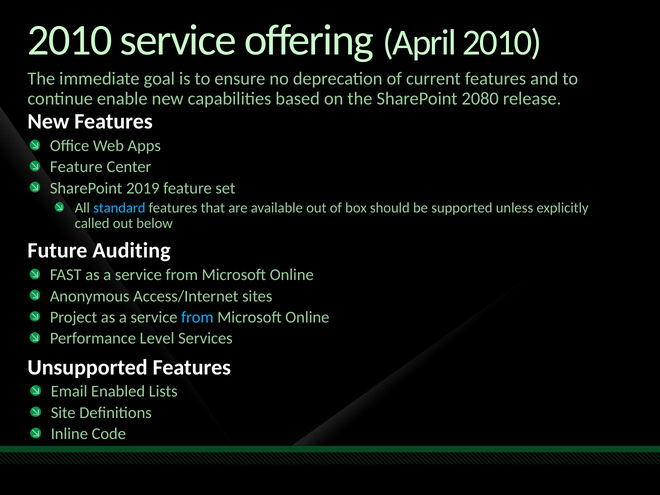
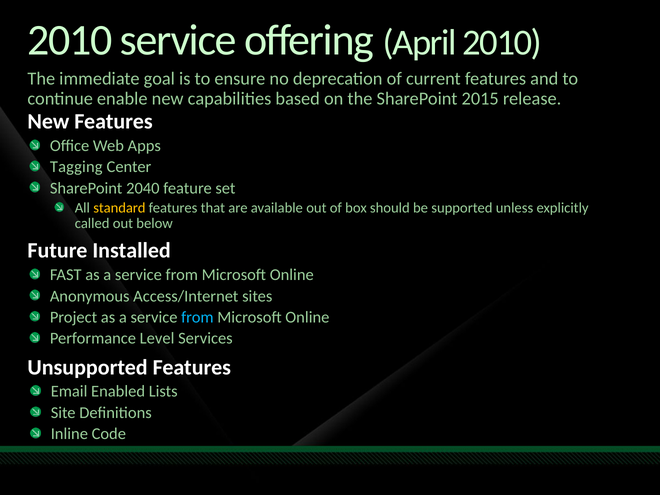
2080: 2080 -> 2015 (480, 99)
Feature: Feature -> Tagging (76, 167)
2019: 2019 -> 2040 (143, 188)
standard colour: light blue -> yellow (119, 208)
Auditing: Auditing -> Installed (132, 251)
